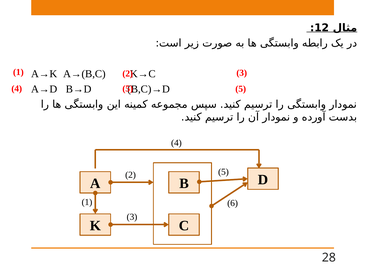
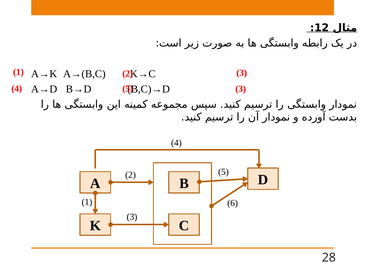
5: 5 -> 3 (241, 89)
